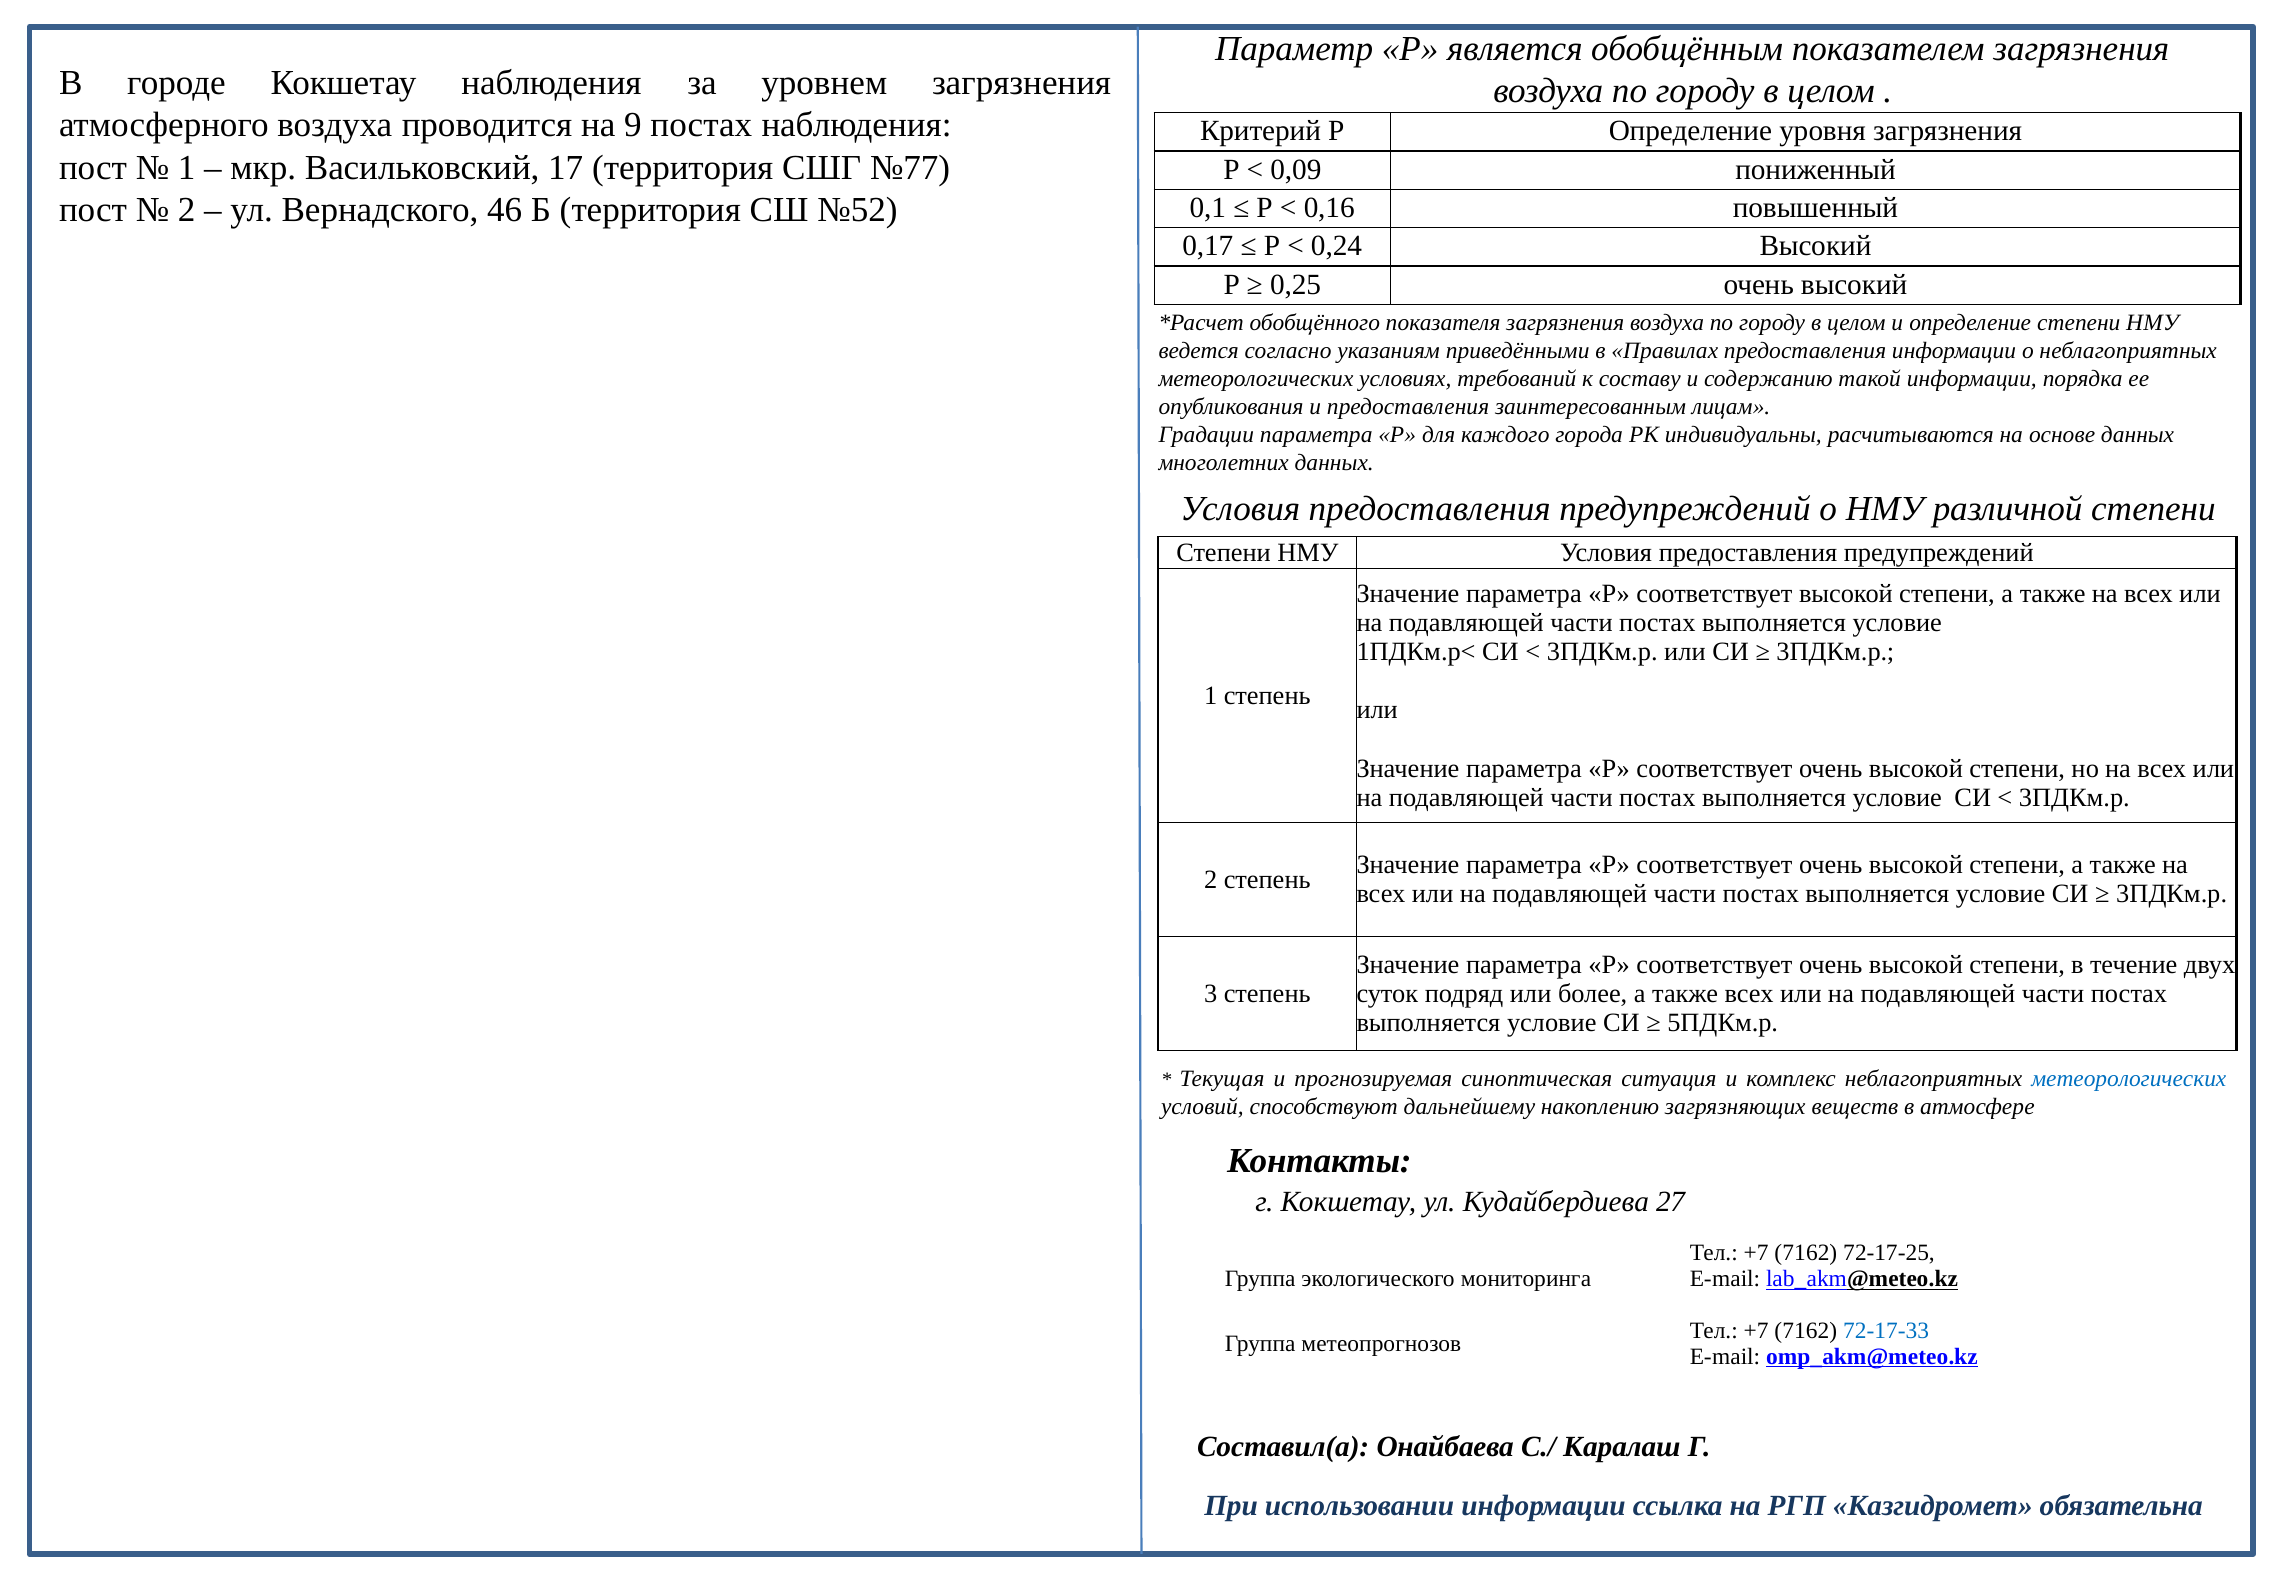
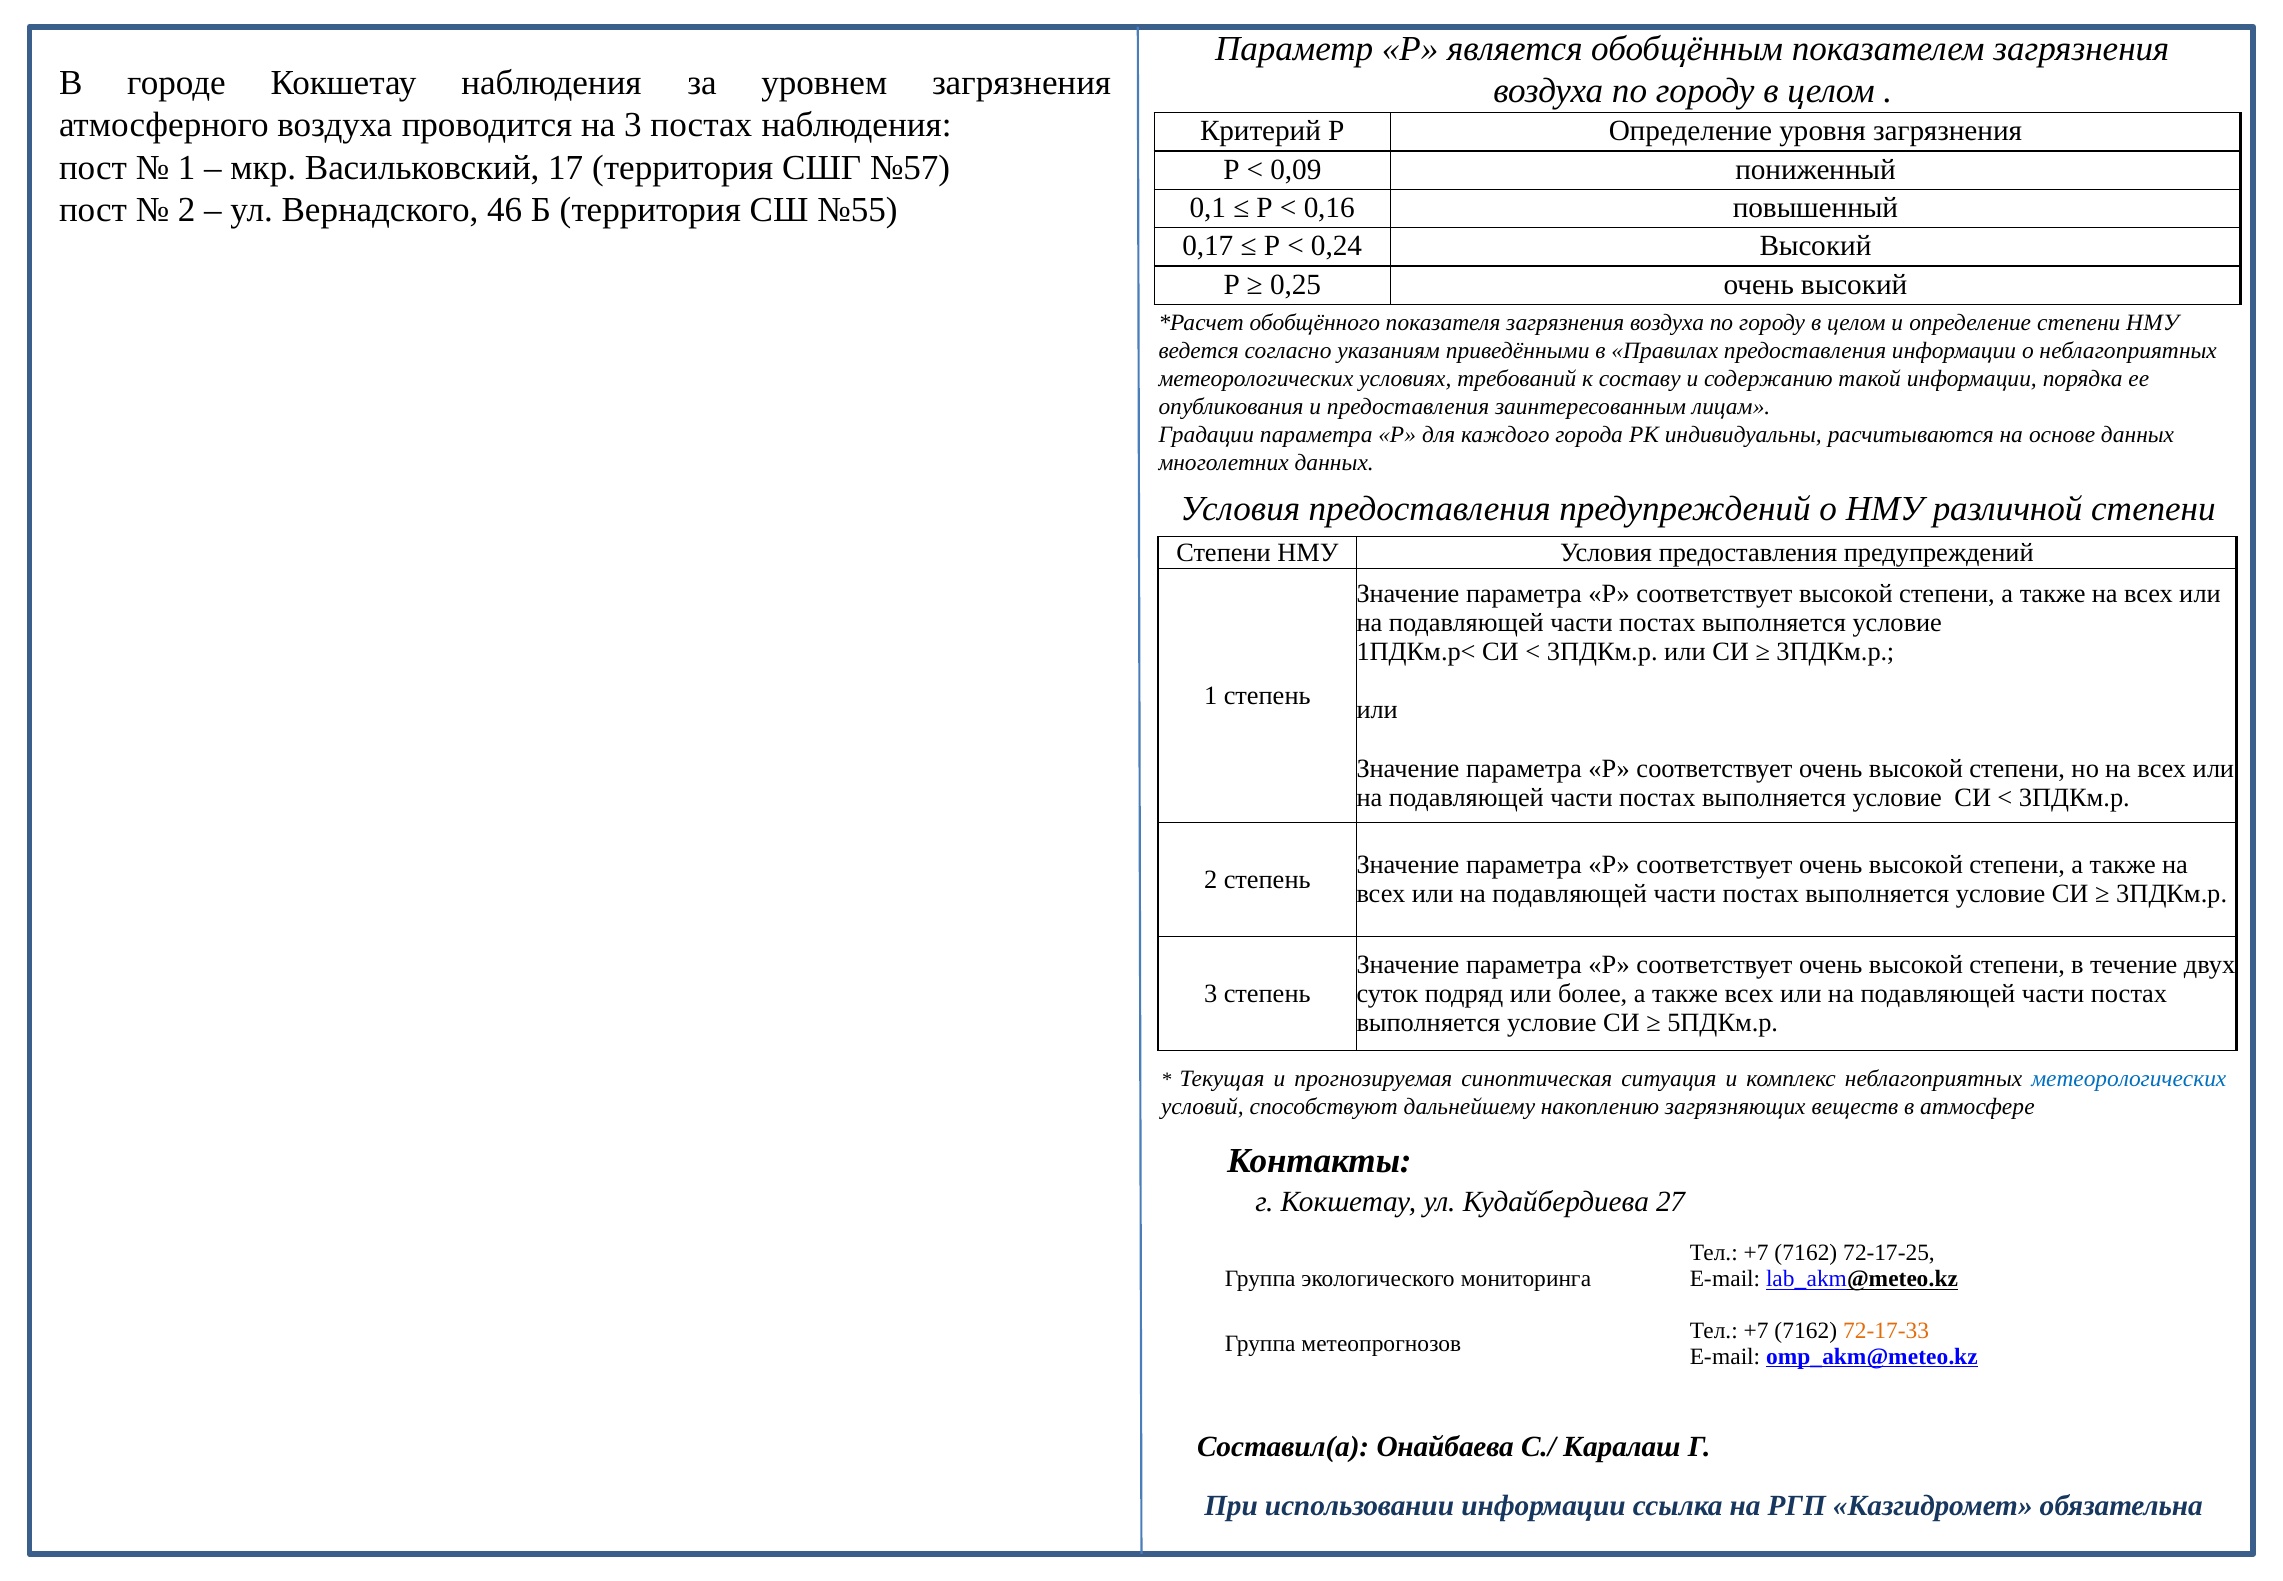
на 9: 9 -> 3 (633, 125)
№77: №77 -> №57 (910, 167)
№52: №52 -> №55 (857, 210)
72-17-33 colour: blue -> orange (1886, 1330)
